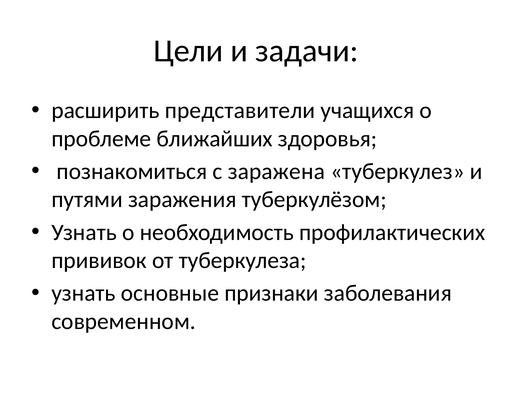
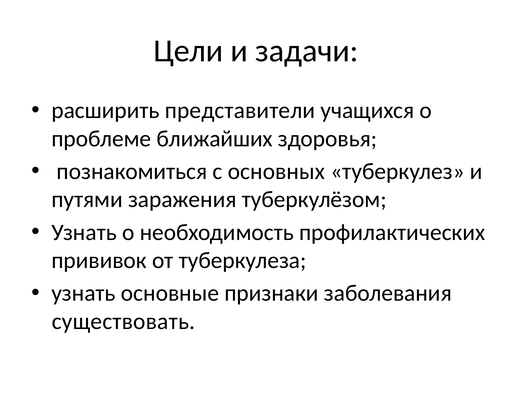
заражена: заражена -> основных (276, 172)
современном: современном -> существовать (123, 322)
